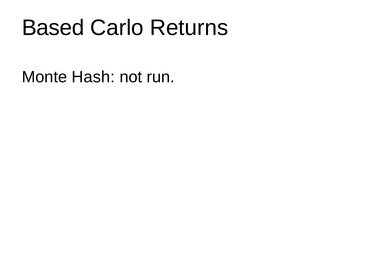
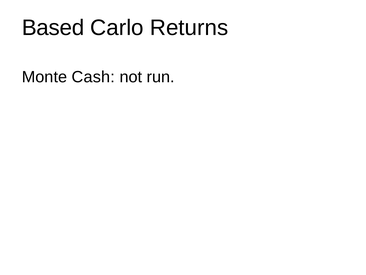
Hash: Hash -> Cash (93, 77)
